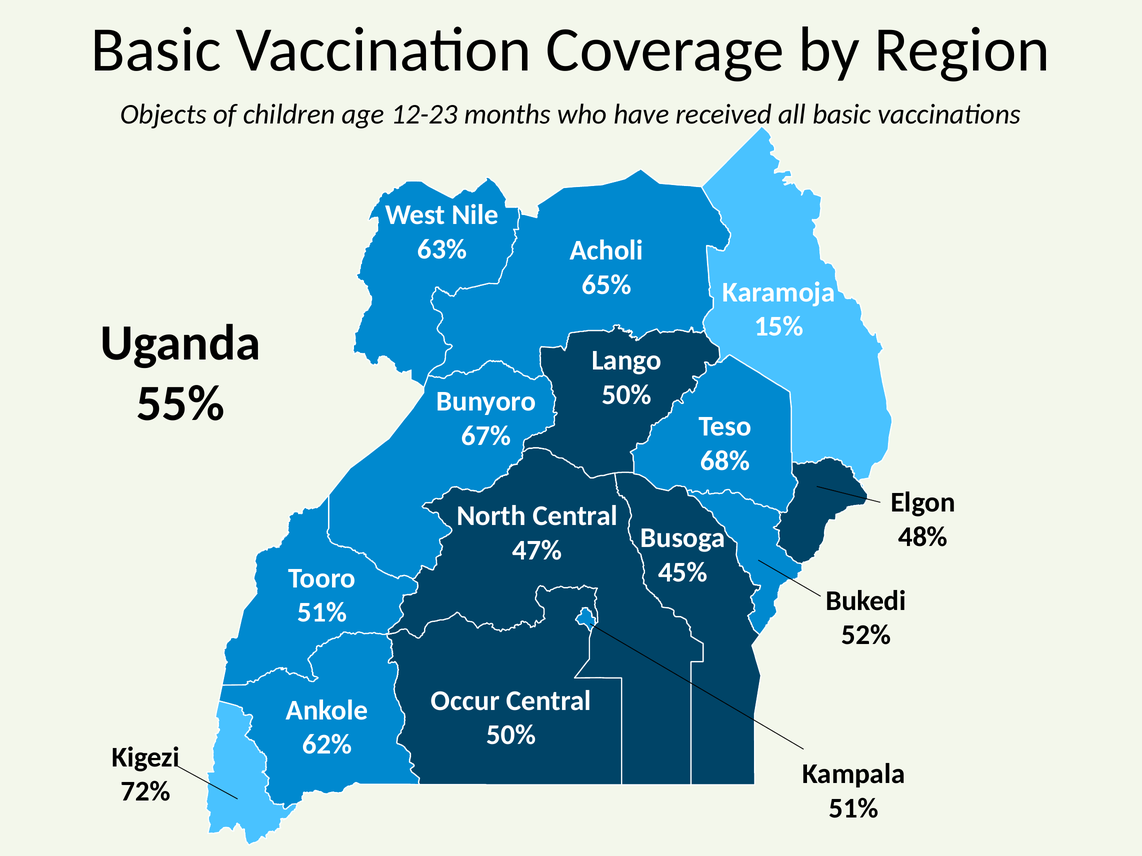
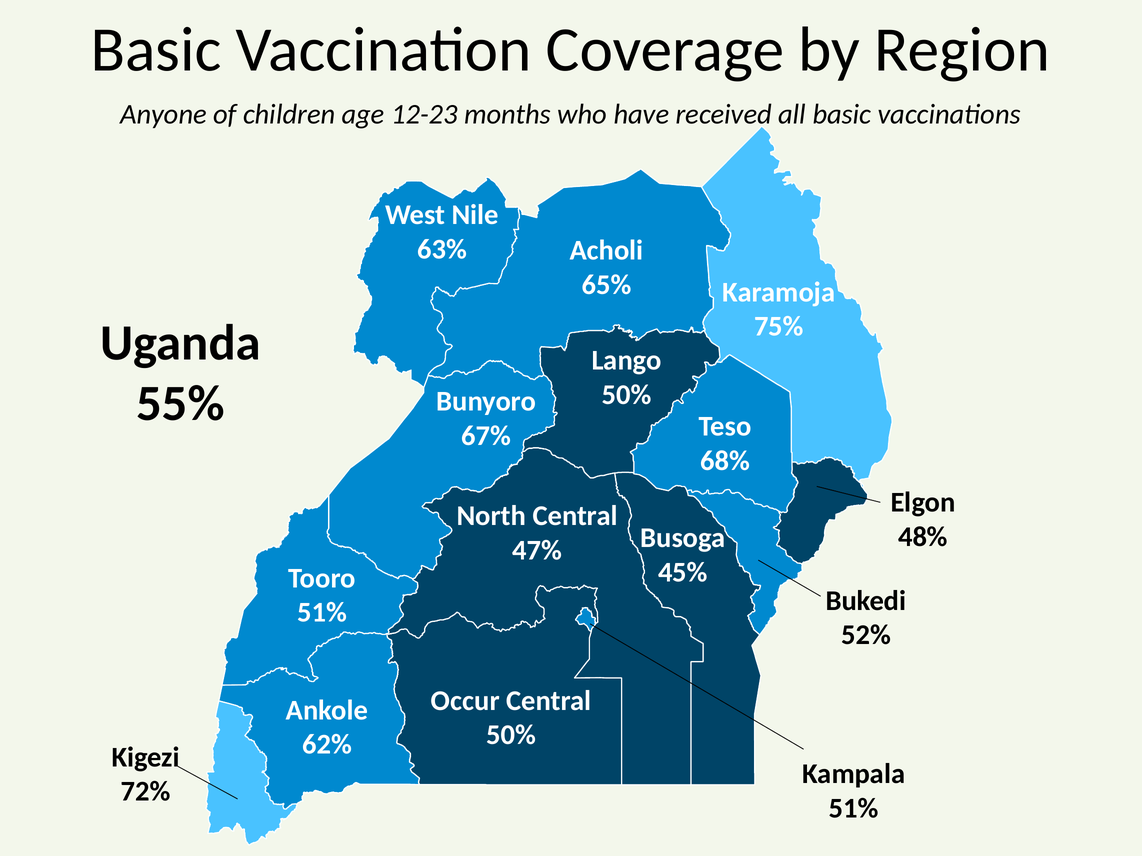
Objects: Objects -> Anyone (163, 114)
15%: 15% -> 75% (779, 327)
